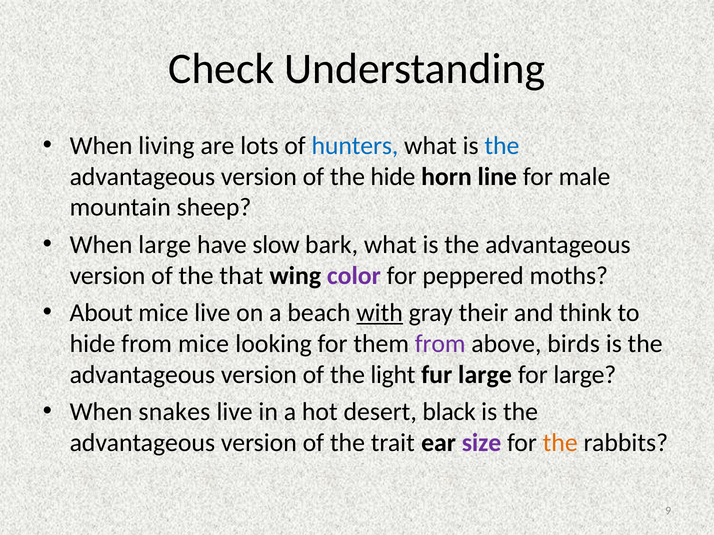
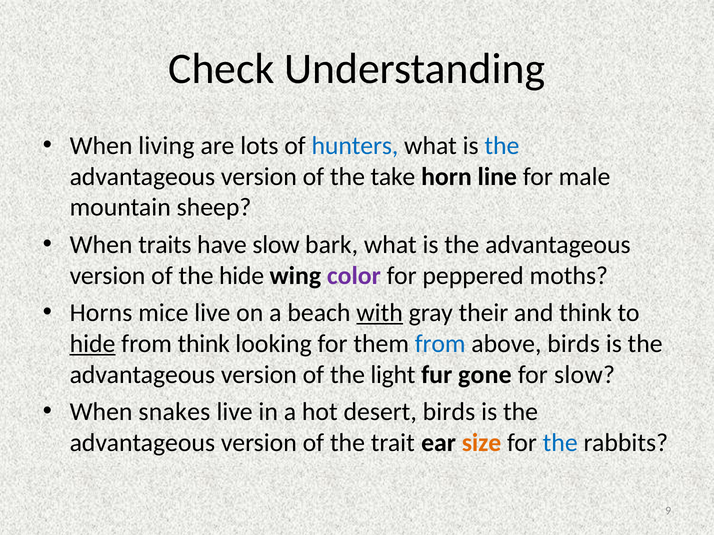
the hide: hide -> take (393, 177)
When large: large -> traits (165, 245)
the that: that -> hide (242, 276)
About: About -> Horns (101, 313)
hide underline: none -> present (93, 344)
from mice: mice -> think (204, 344)
from colour: purple -> blue (440, 344)
fur large: large -> gone (485, 375)
for large: large -> slow (585, 375)
desert black: black -> birds (449, 412)
size colour: purple -> orange (482, 443)
the colour: orange -> blue (560, 443)
